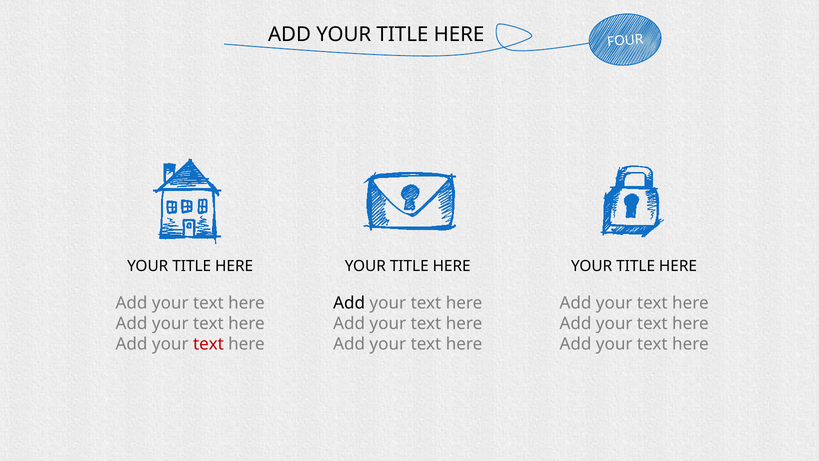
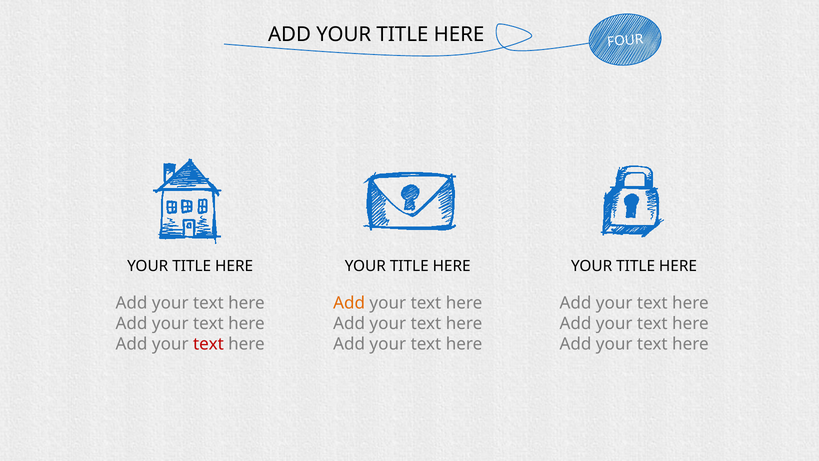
Add colour: black -> orange (349, 303)
